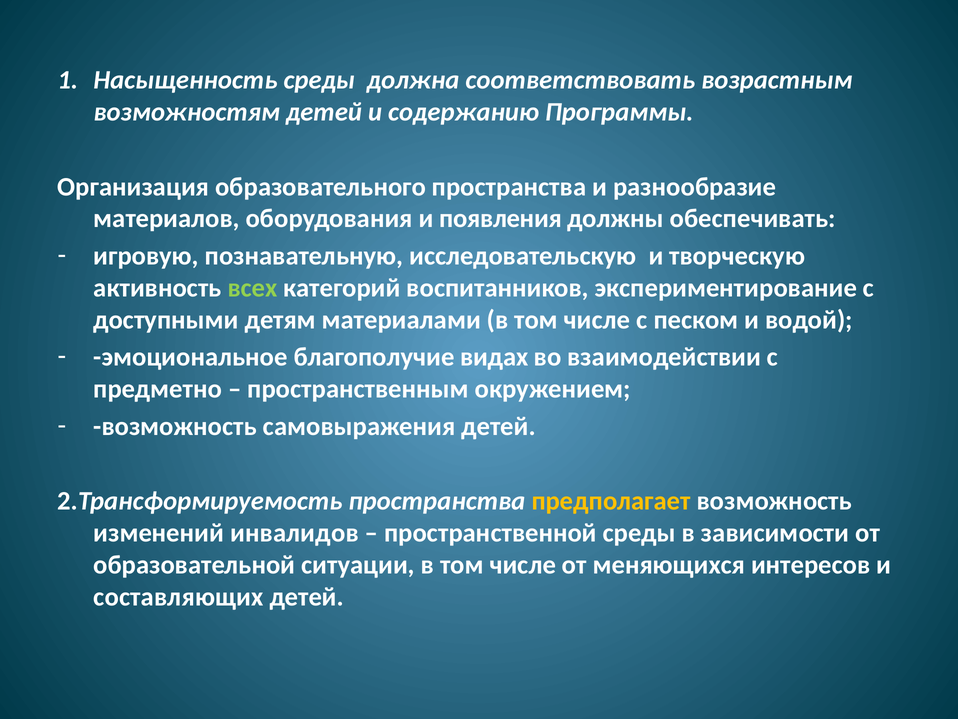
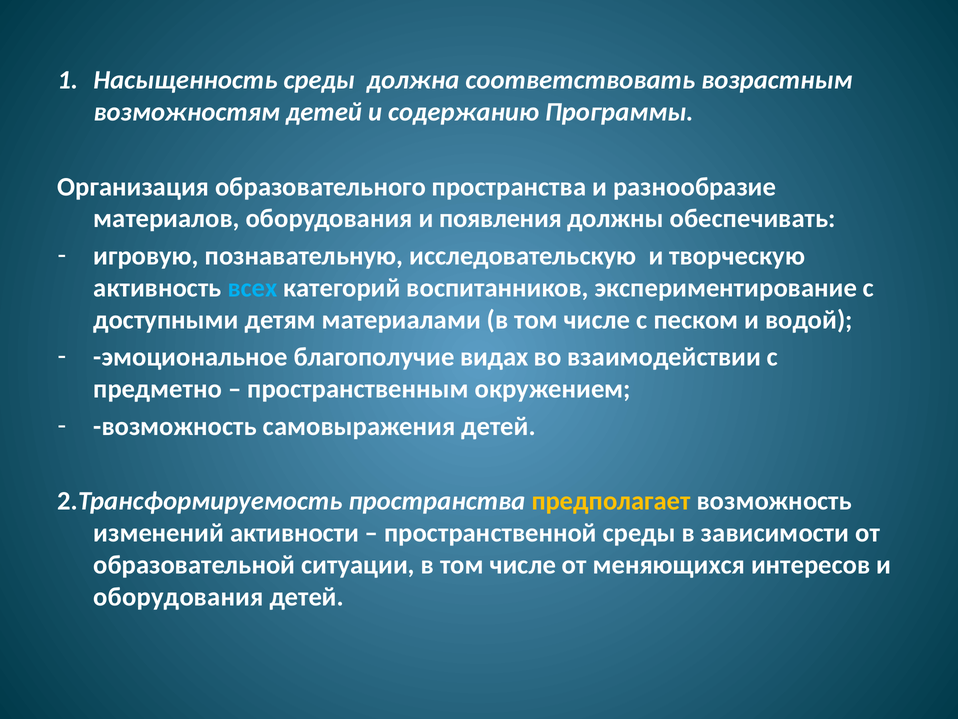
всех colour: light green -> light blue (253, 288)
инвалидов: инвалидов -> активности (295, 533)
составляющих: составляющих -> оборудования (178, 597)
